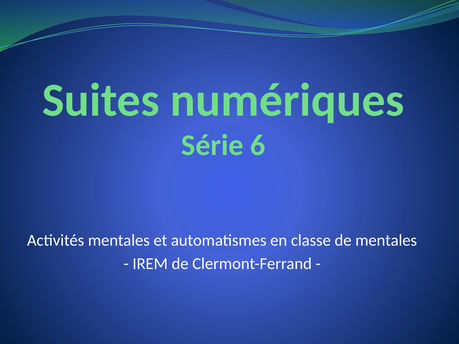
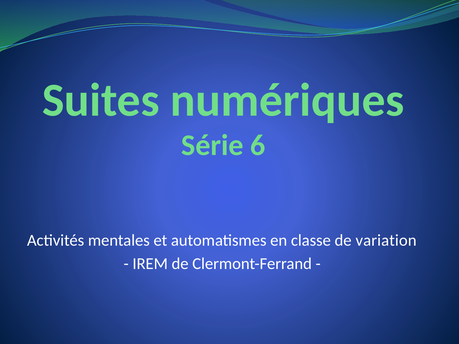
de mentales: mentales -> variation (386, 241)
